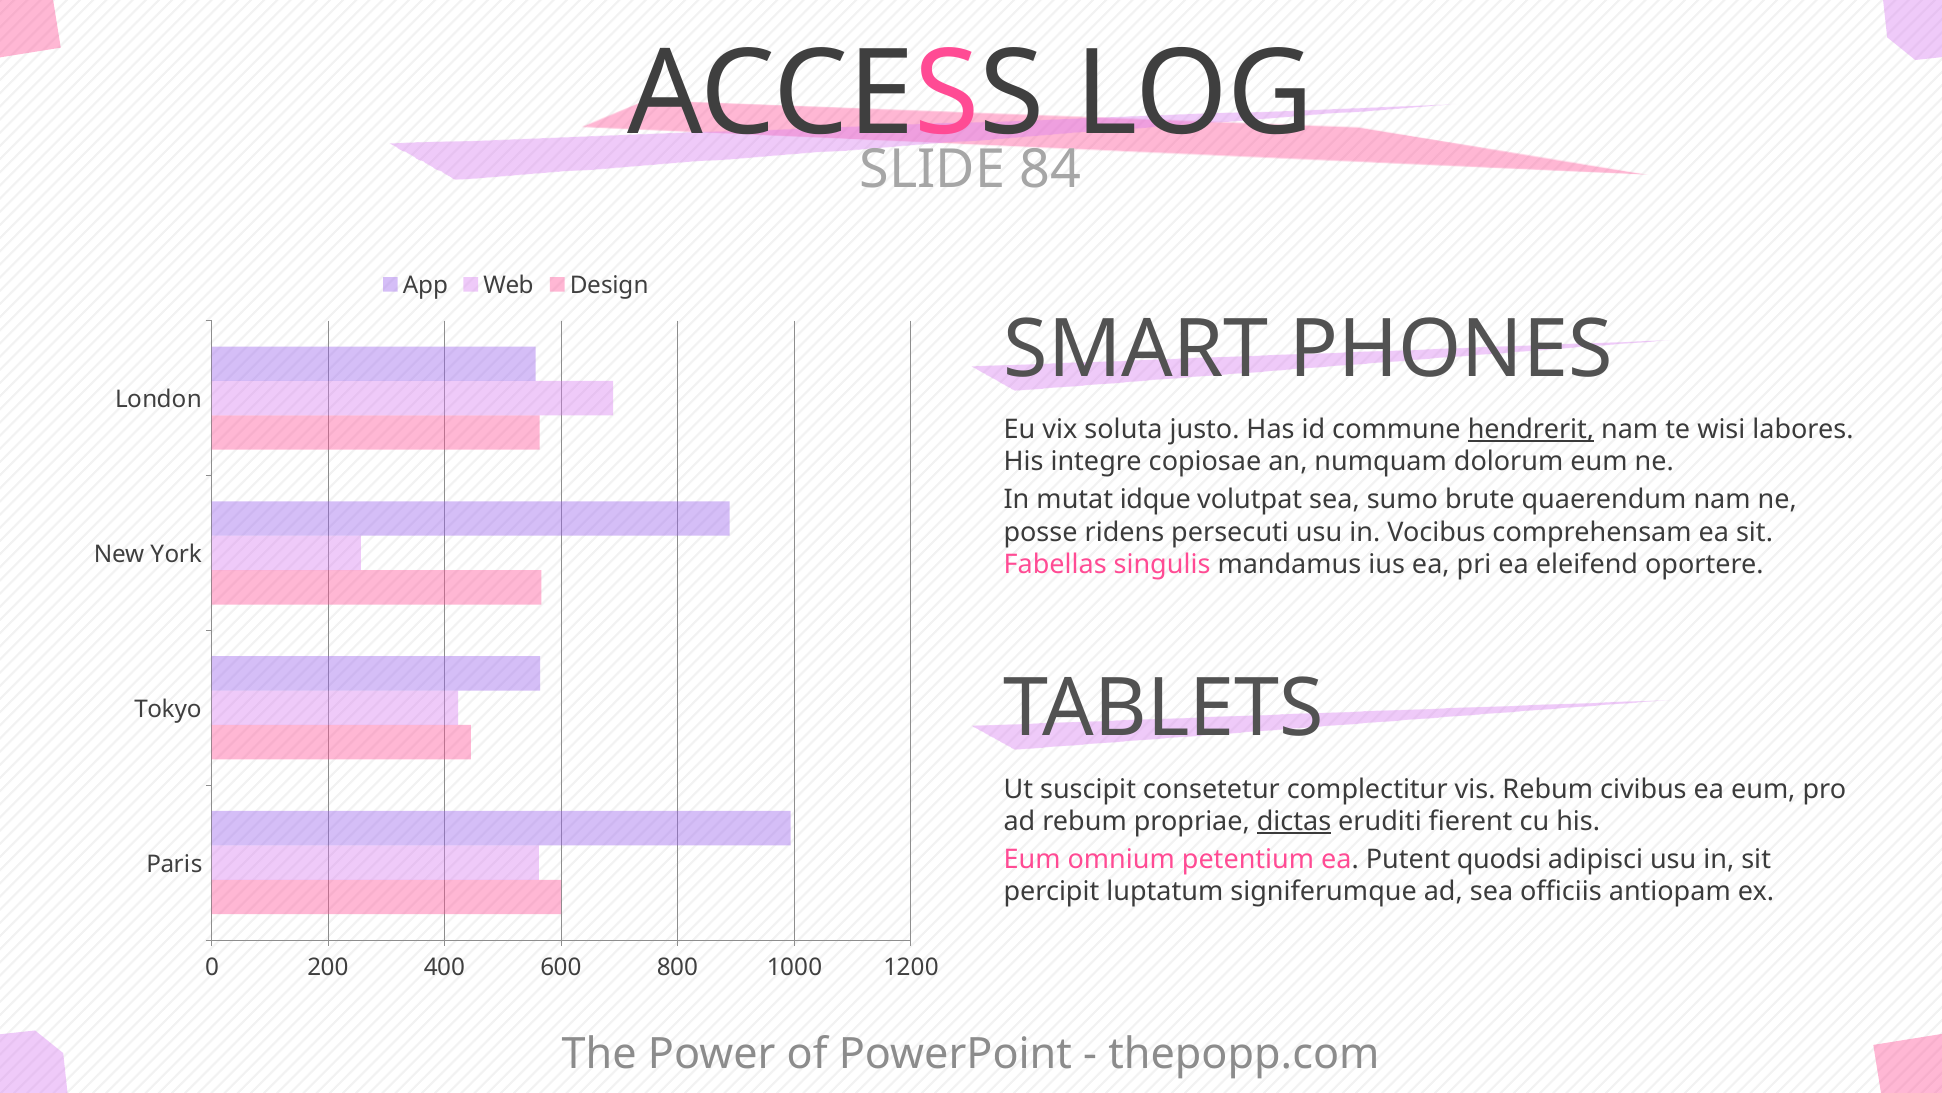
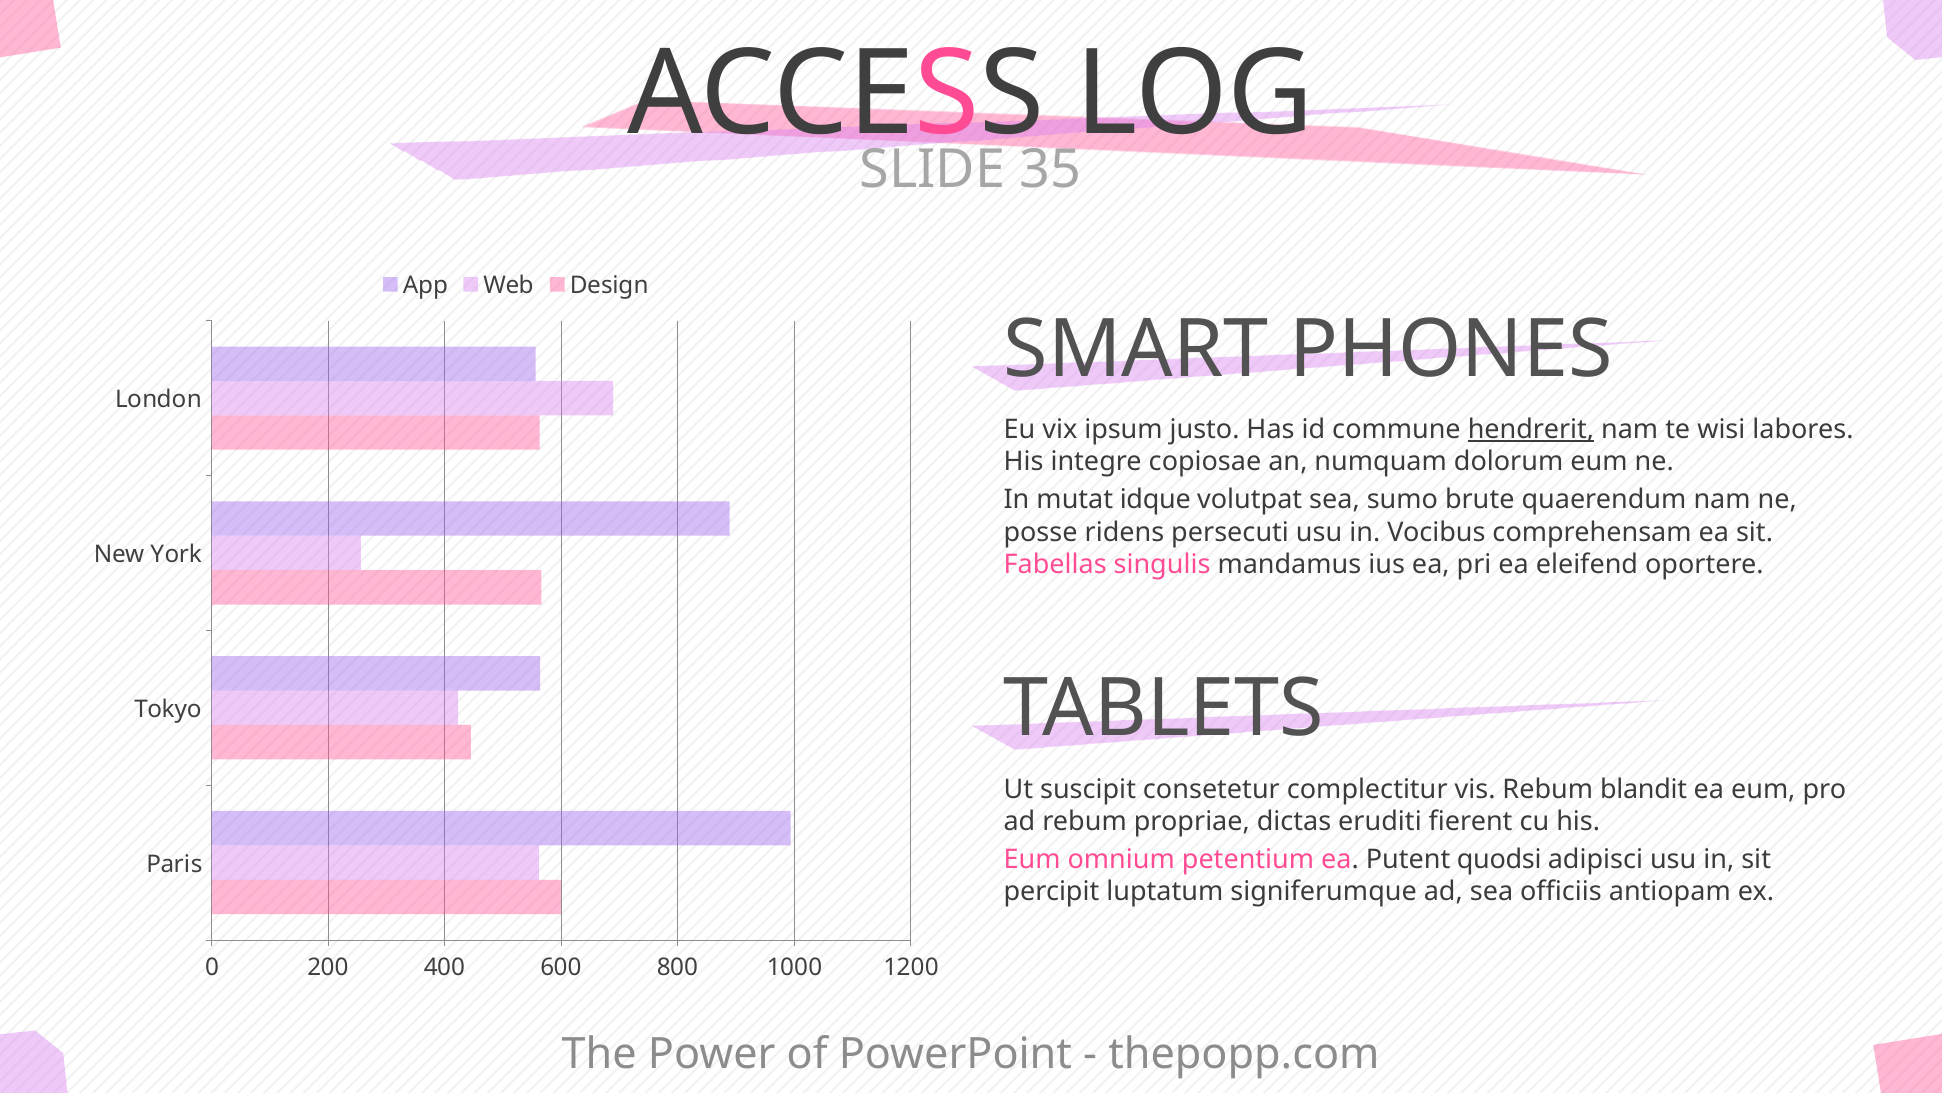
84: 84 -> 35 (1050, 169)
soluta: soluta -> ipsum (1123, 429)
civibus: civibus -> blandit (1644, 789)
dictas underline: present -> none (1294, 821)
